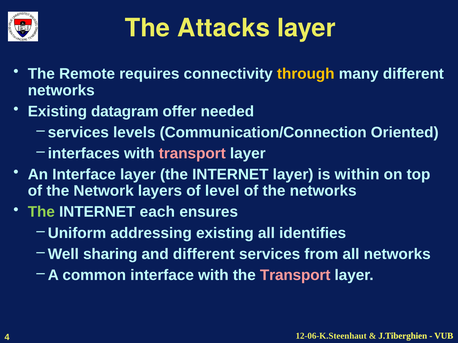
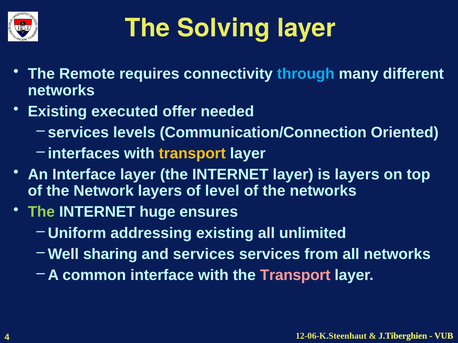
Attacks: Attacks -> Solving (224, 28)
through colour: yellow -> light blue (306, 74)
datagram: datagram -> executed (125, 112)
transport colour: pink -> yellow (192, 154)
is within: within -> layers (357, 175)
each: each -> huge (157, 212)
identifies: identifies -> unlimited (313, 233)
and different: different -> services (204, 254)
